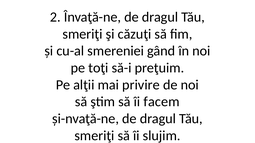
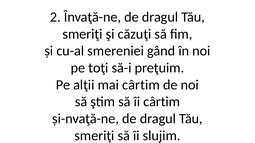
mai privire: privire -> cârtim (141, 85)
îi facem: facem -> cârtim (162, 102)
